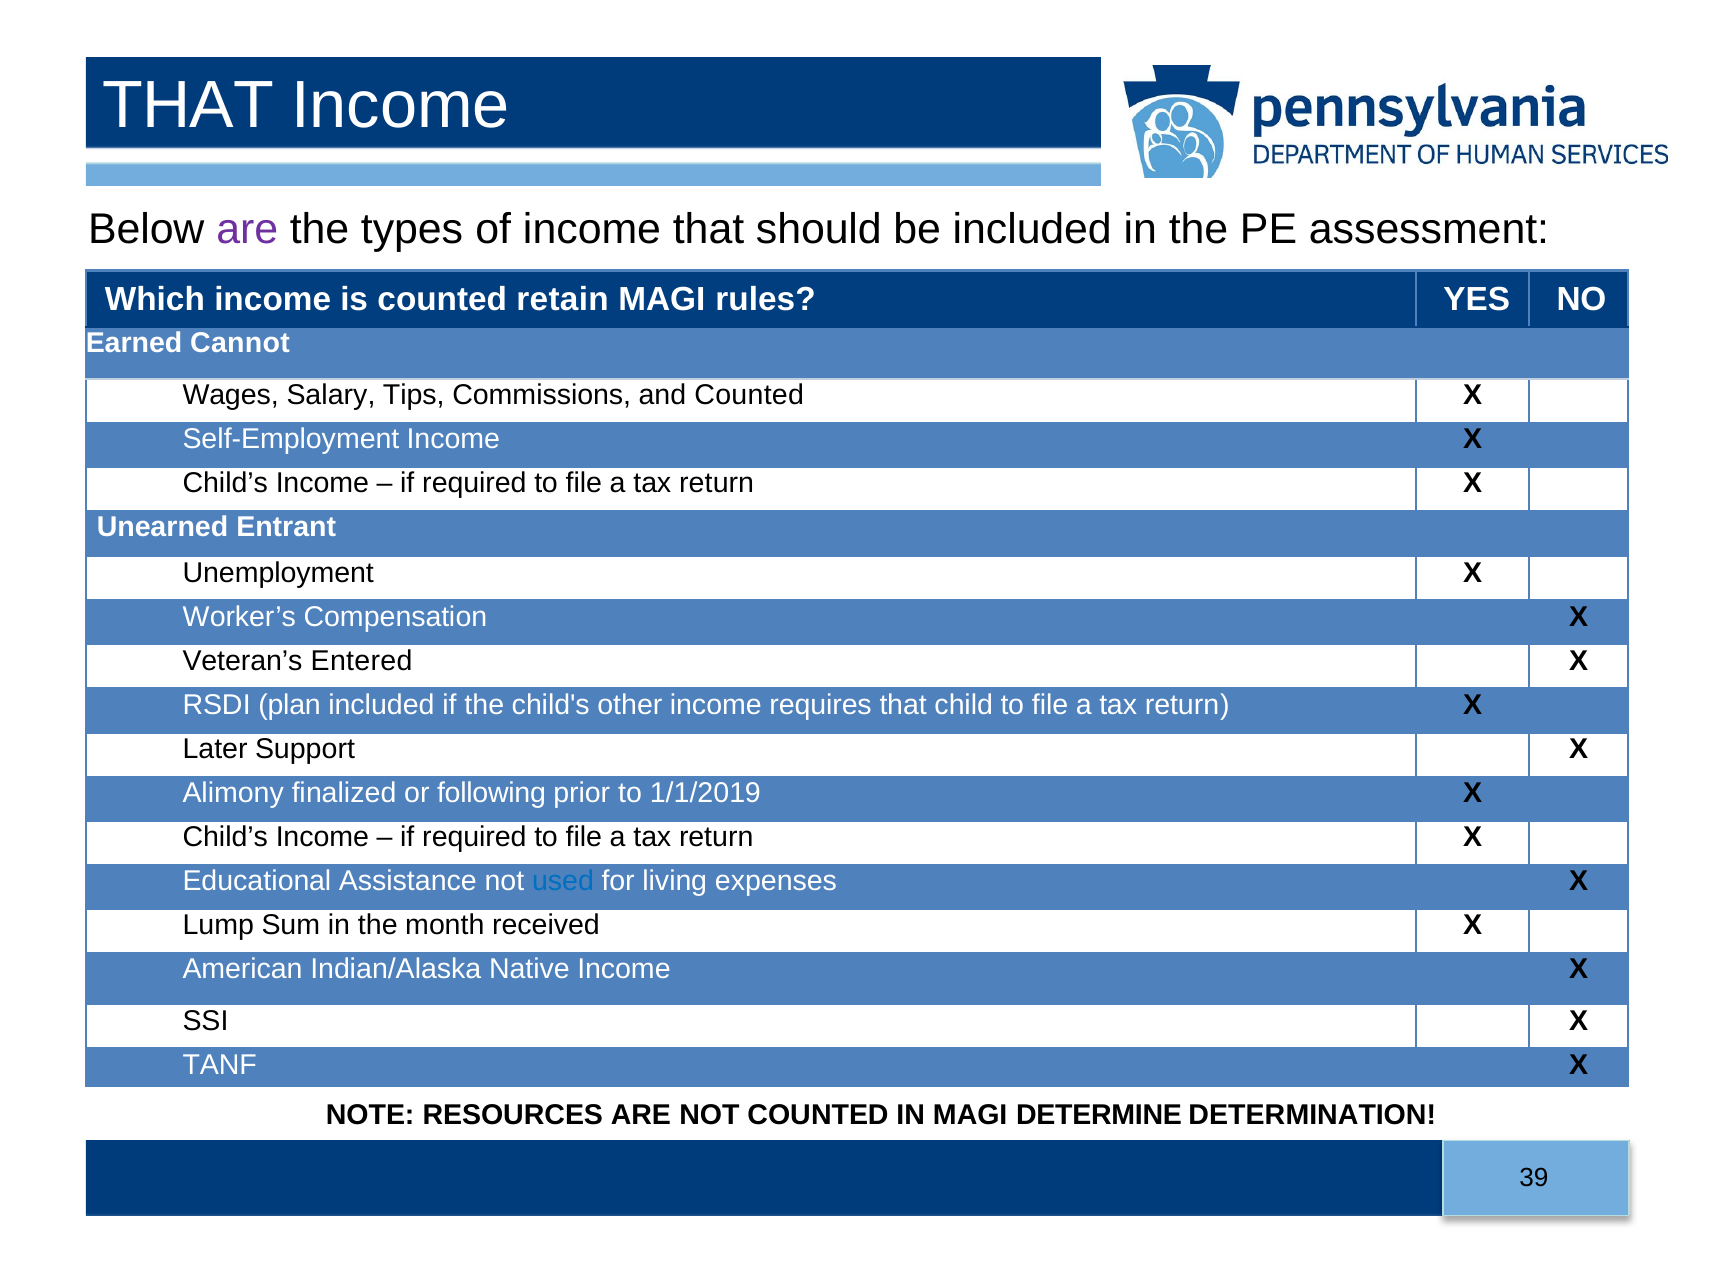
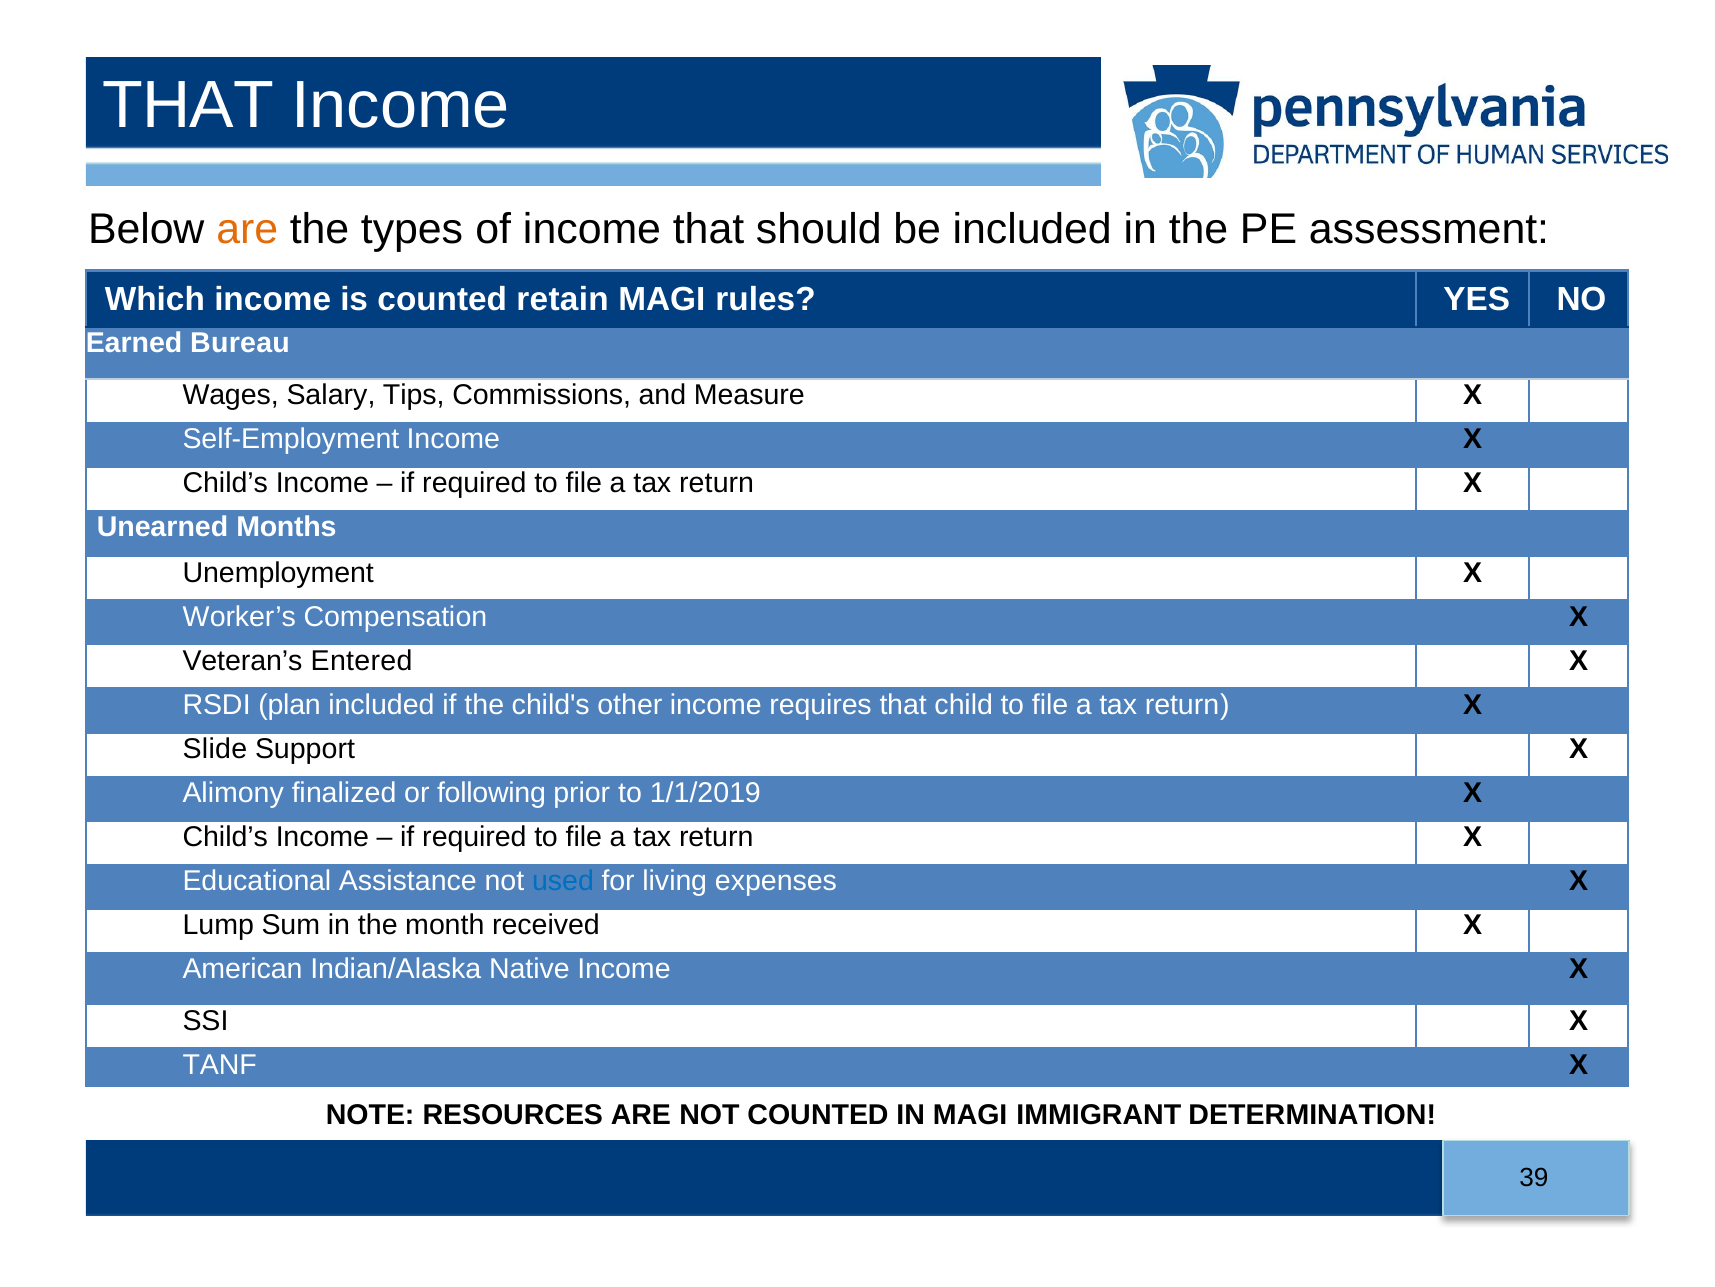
are colour: purple -> orange (247, 230)
Cannot: Cannot -> Bureau (240, 343)
and Counted: Counted -> Measure (749, 395)
Entrant: Entrant -> Months (286, 527)
Later: Later -> Slide (215, 749)
DETERMINE: DETERMINE -> IMMIGRANT (1099, 1115)
